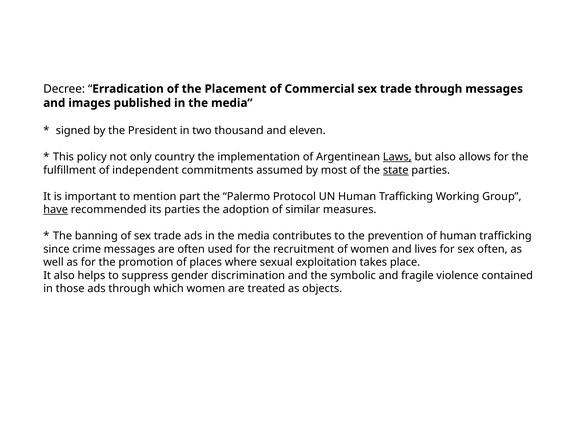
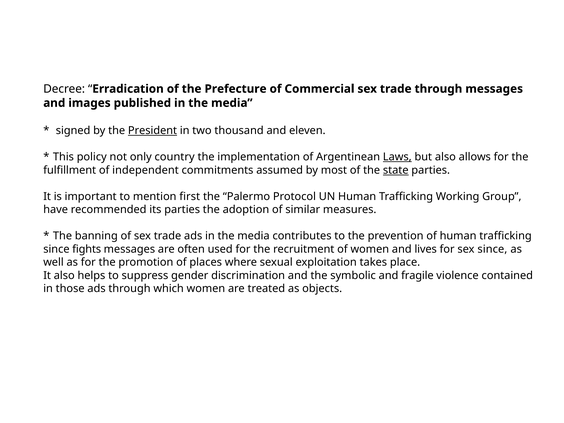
Placement: Placement -> Prefecture (236, 89)
President underline: none -> present (153, 131)
part: part -> first (190, 196)
have underline: present -> none (56, 210)
crime: crime -> fights (87, 249)
sex often: often -> since (492, 249)
